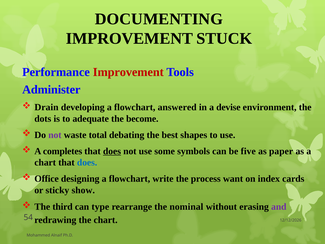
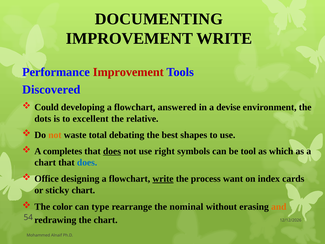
IMPROVEMENT STUCK: STUCK -> WRITE (224, 38)
Administer: Administer -> Discovered (51, 89)
Drain: Drain -> Could (47, 107)
adequate: adequate -> excellent (91, 119)
become: become -> relative (142, 119)
not colour: purple -> orange (55, 135)
some: some -> right (165, 151)
five: five -> tool (248, 151)
paper: paper -> which (281, 151)
write underline: none -> present (163, 179)
sticky show: show -> chart (83, 190)
third: third -> color (63, 207)
and colour: purple -> orange (279, 207)
